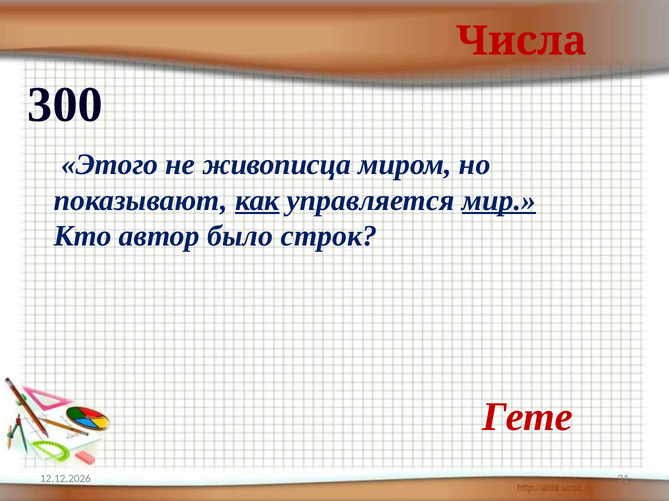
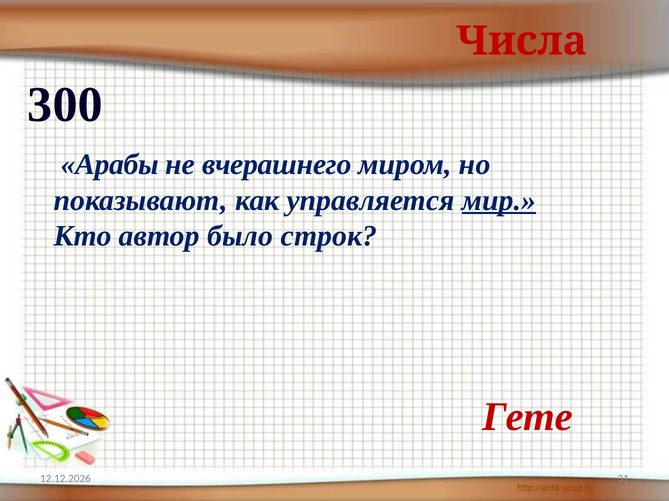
Этого: Этого -> Арабы (110, 165)
живописца: живописца -> вчерашнего (277, 165)
как underline: present -> none (257, 201)
